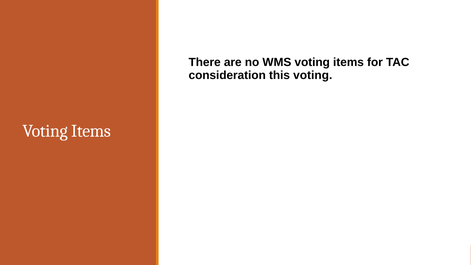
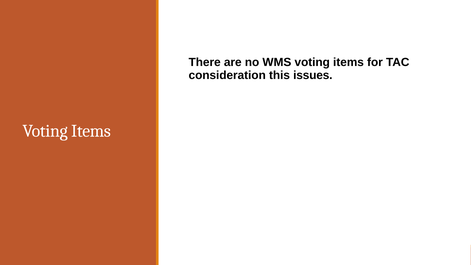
this voting: voting -> issues (313, 75)
